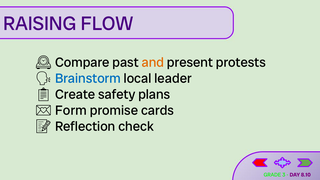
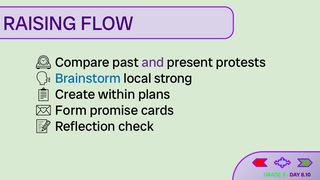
and colour: orange -> purple (153, 63)
leader: leader -> strong (173, 79)
safety: safety -> within (117, 95)
